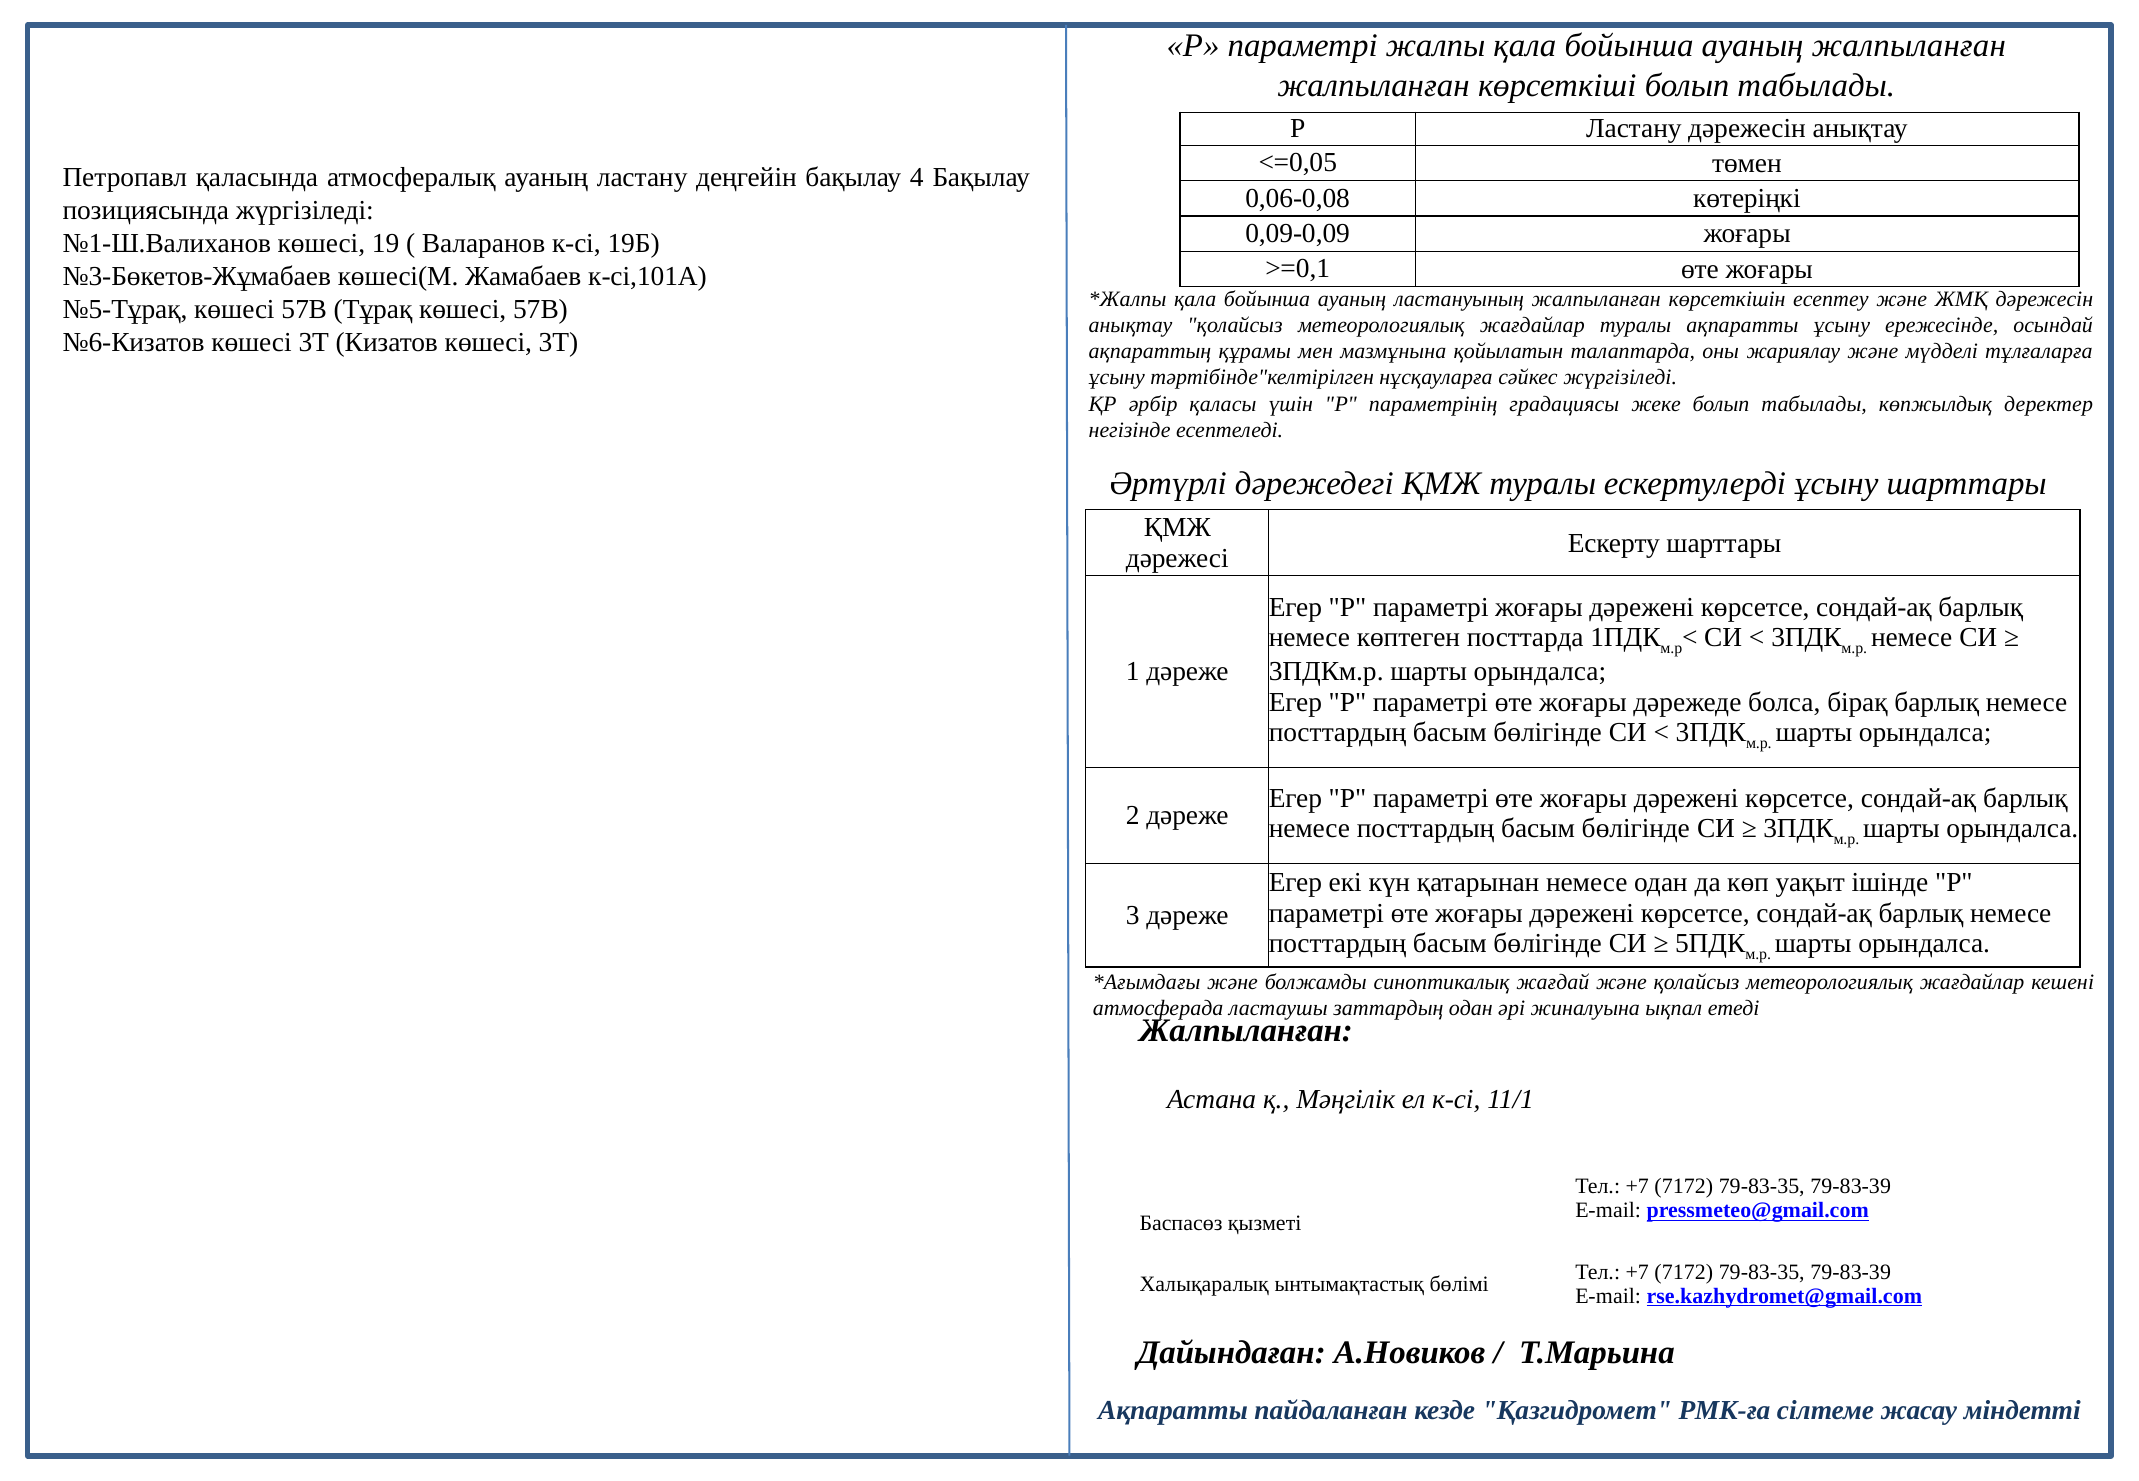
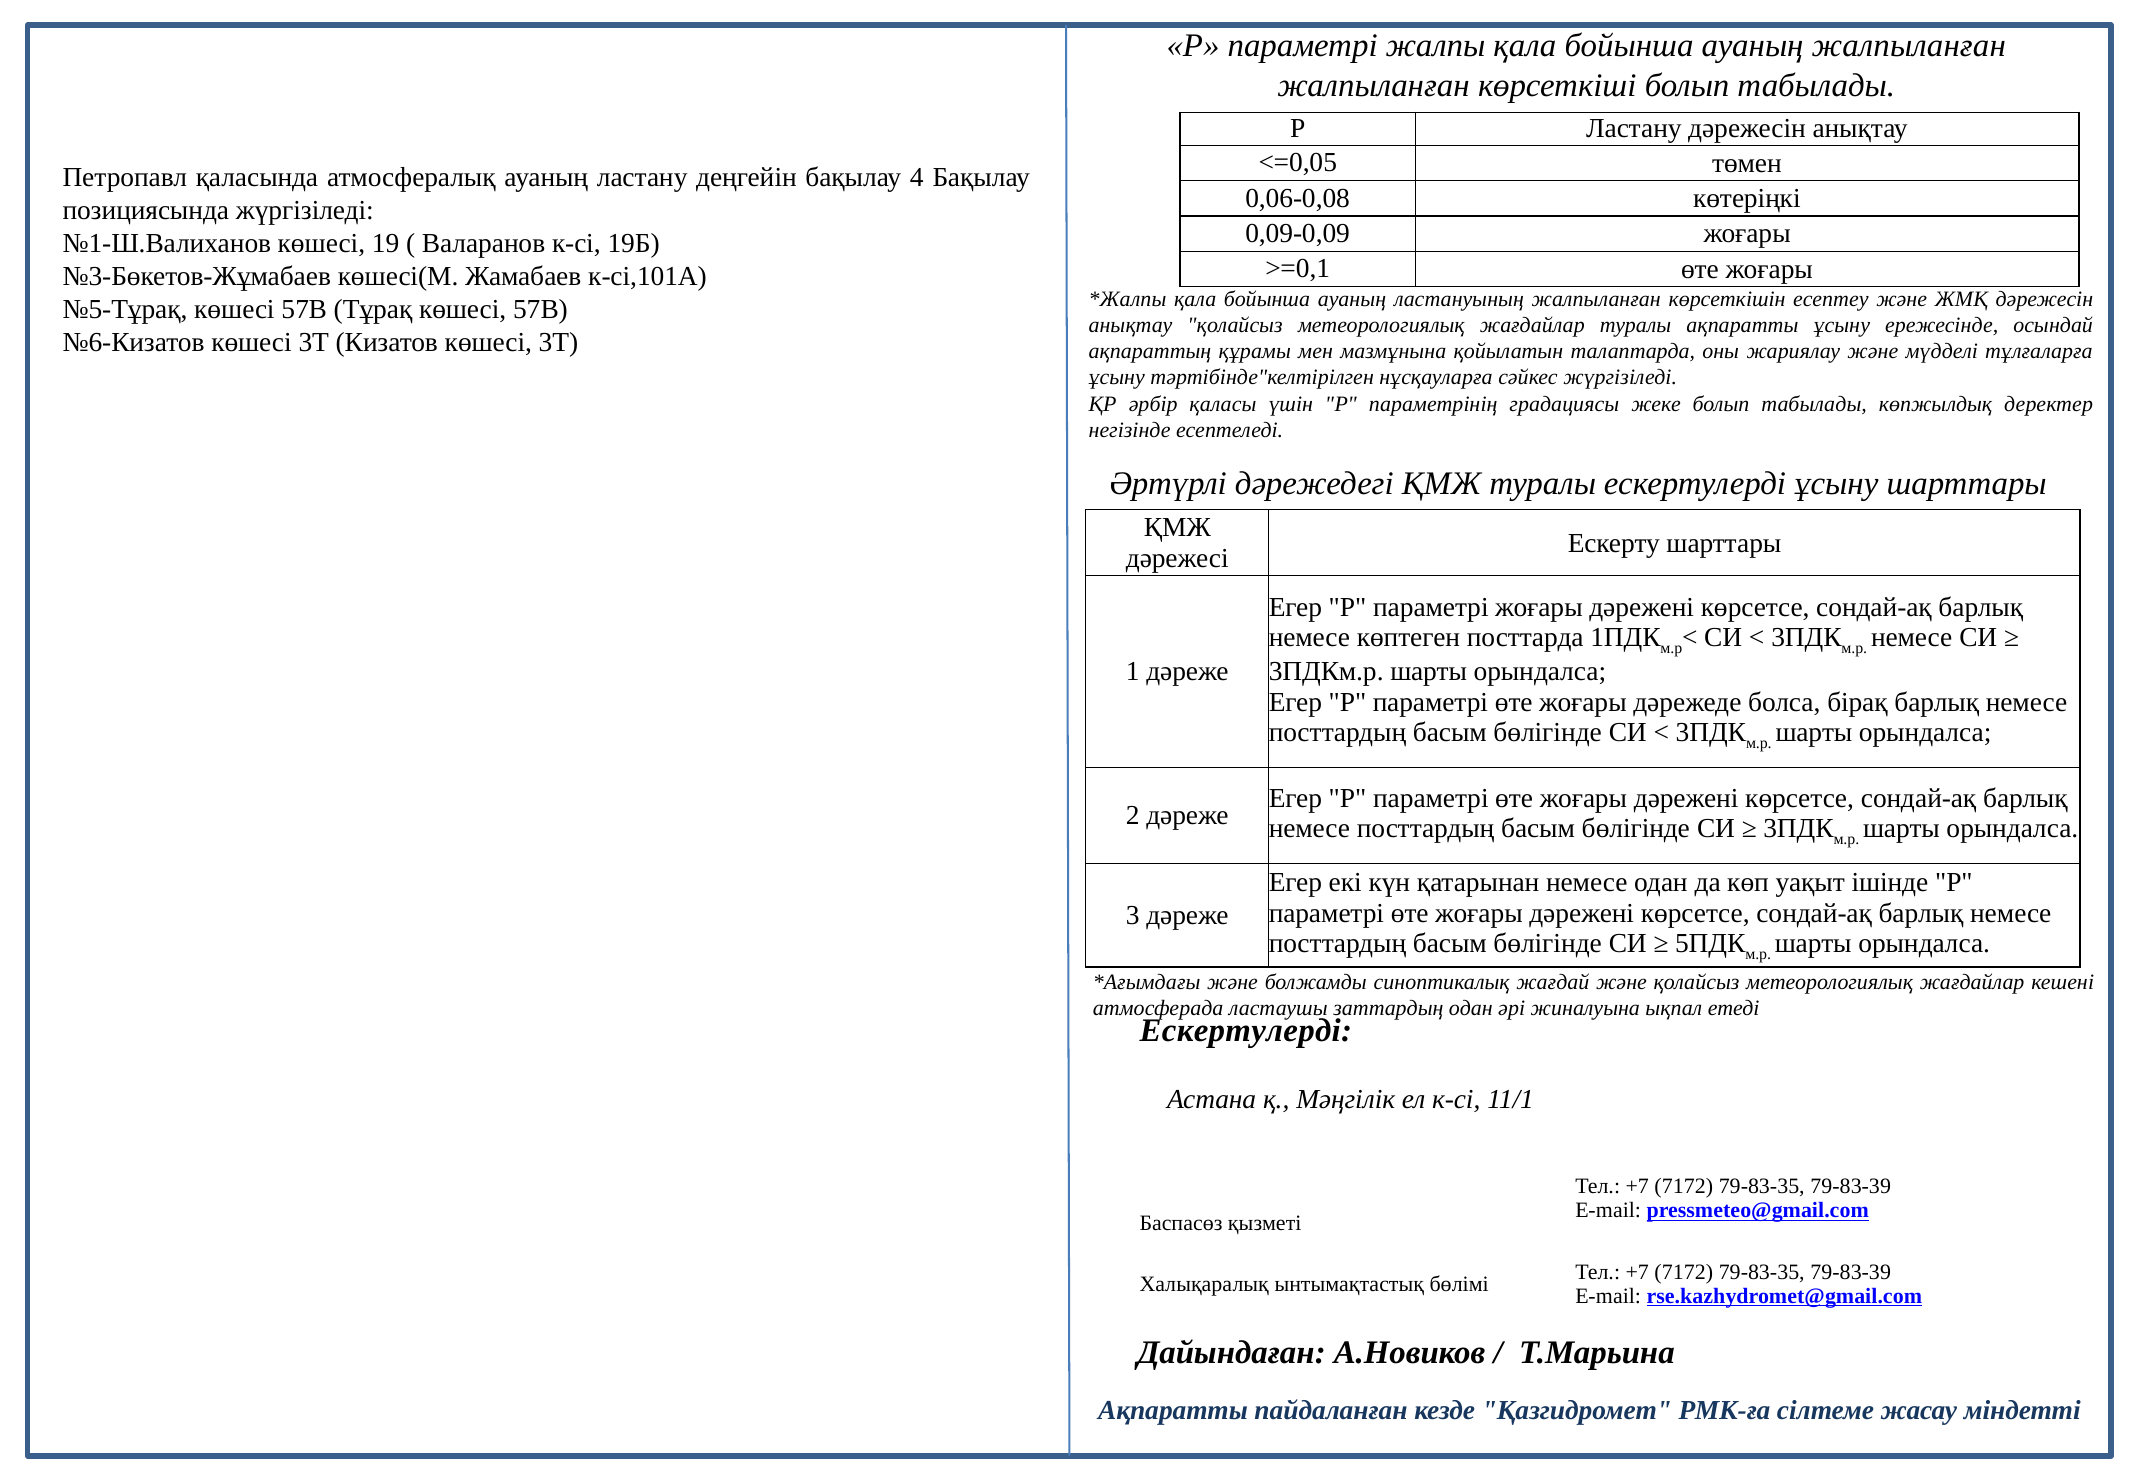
Жалпыланған: Жалпыланған -> Ескертулерді (1246, 1030)
